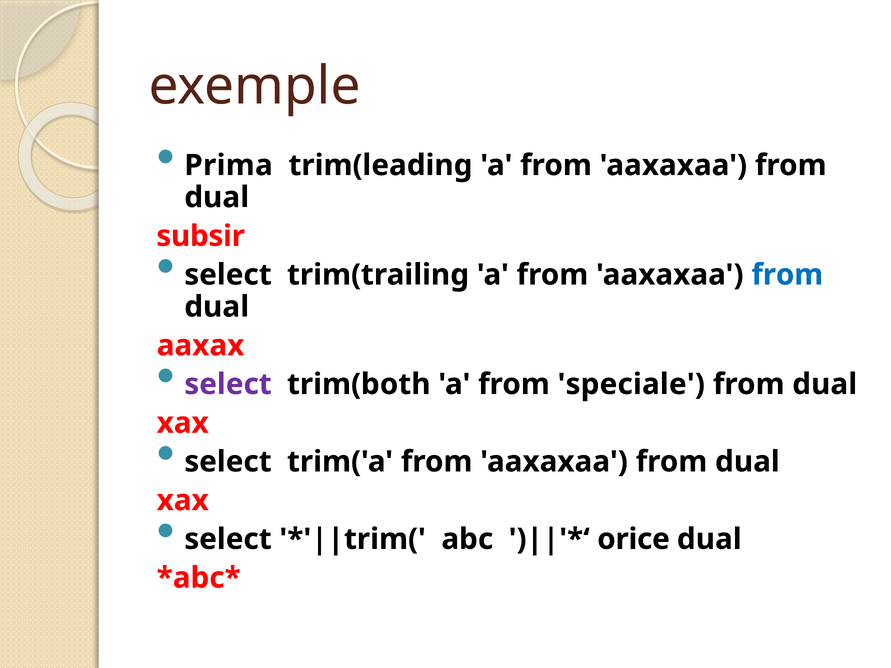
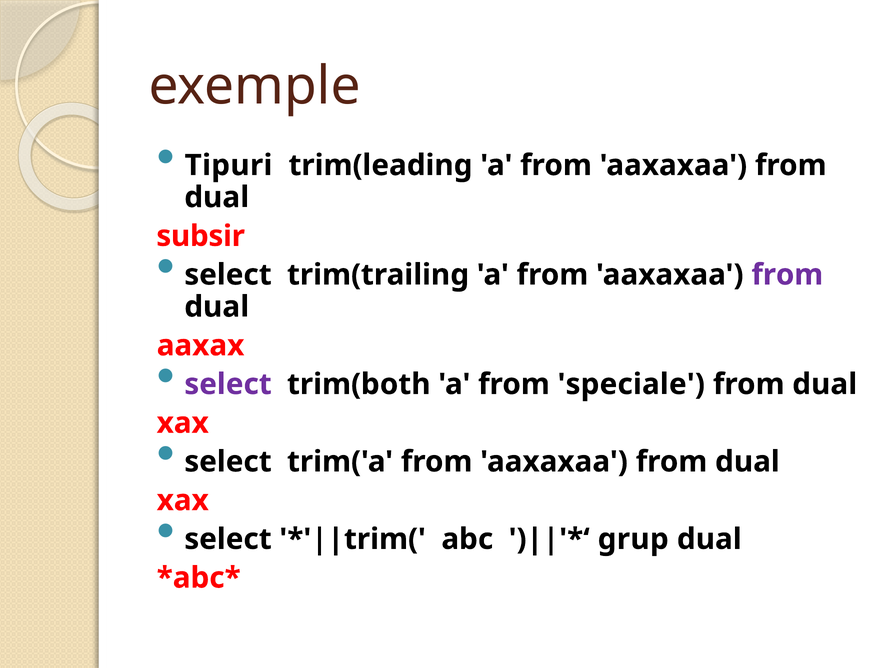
Prima: Prima -> Tipuri (229, 165)
from colour: blue -> purple (787, 275)
orice: orice -> grup (633, 539)
